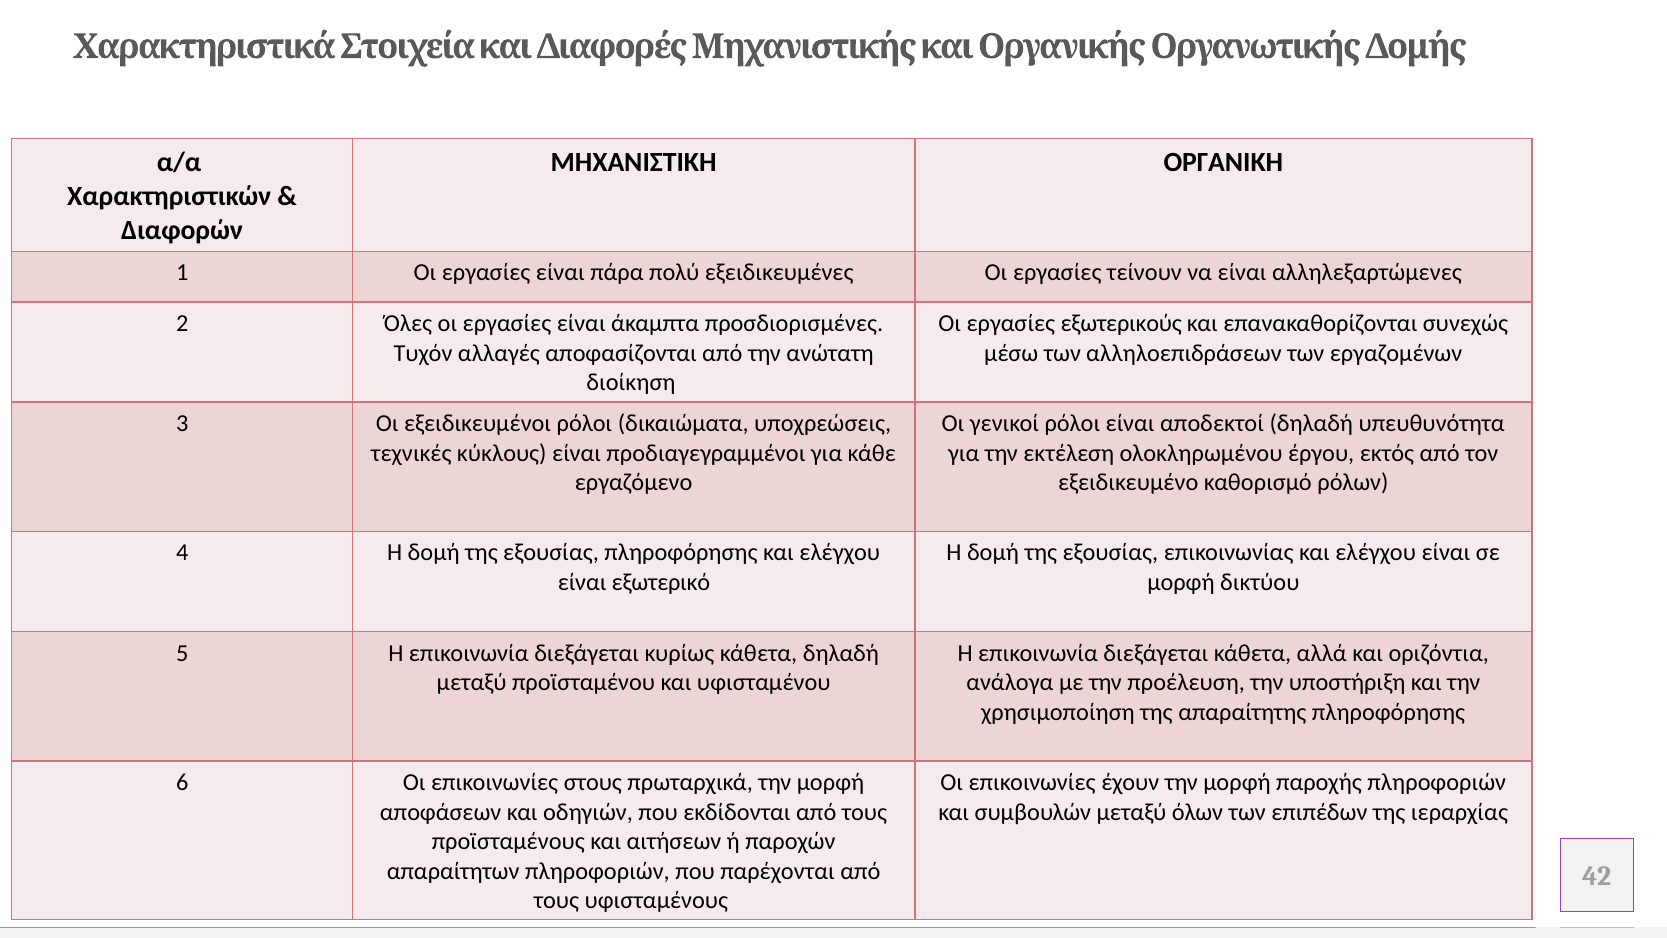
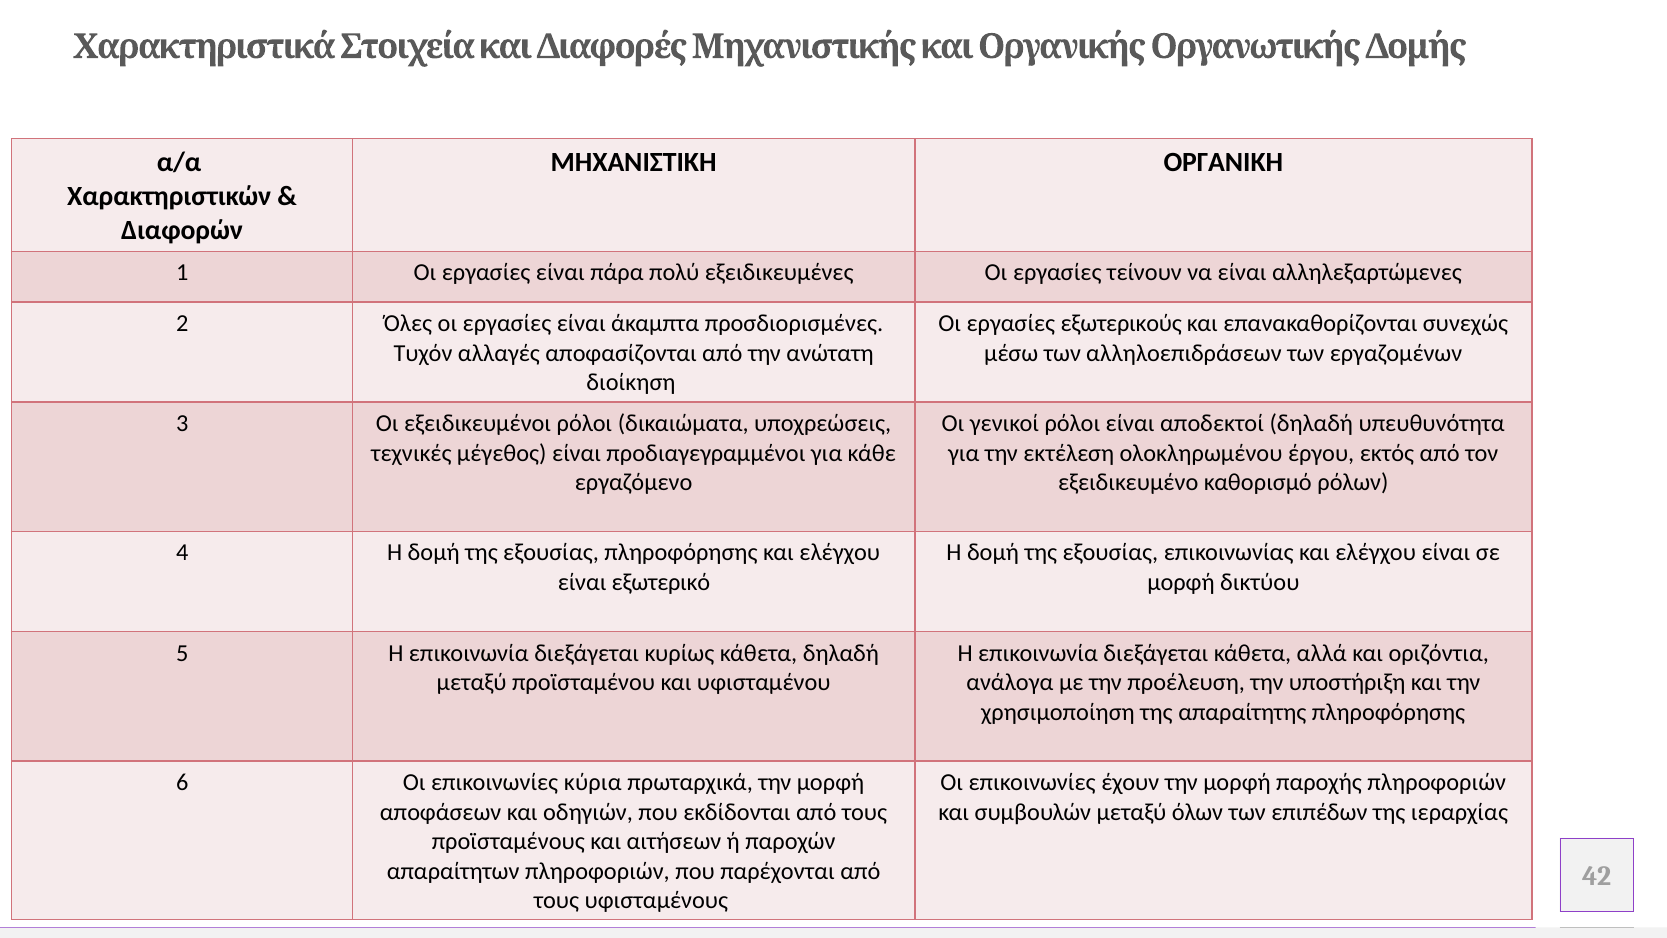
κύκλους: κύκλους -> μέγεθος (502, 453)
στους: στους -> κύρια (593, 782)
